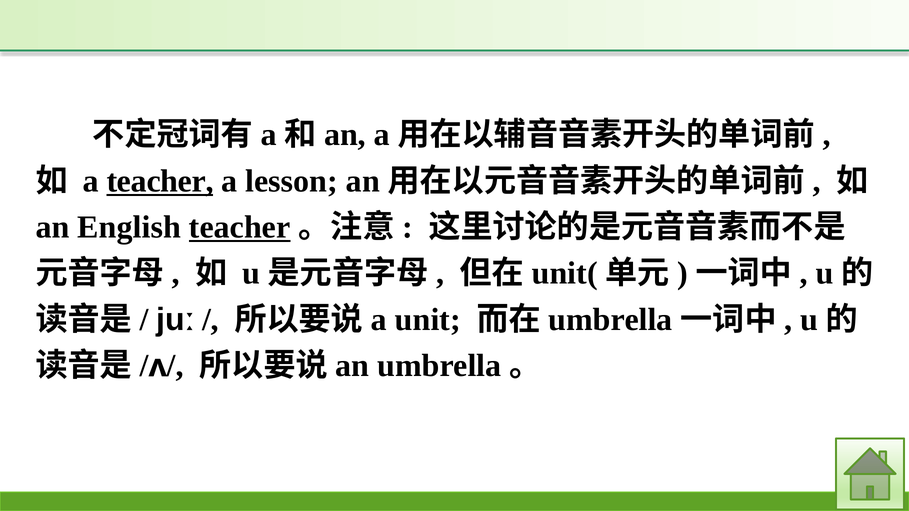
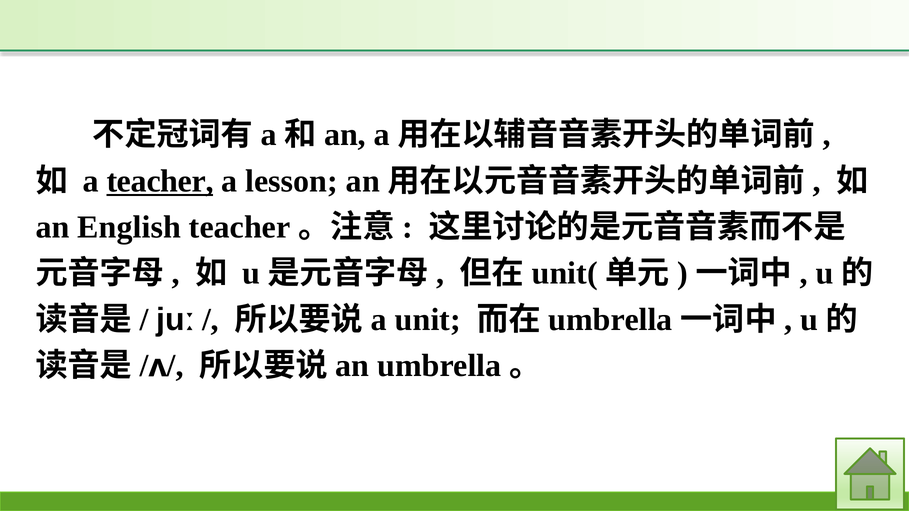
teacher underline: present -> none (240, 227)
